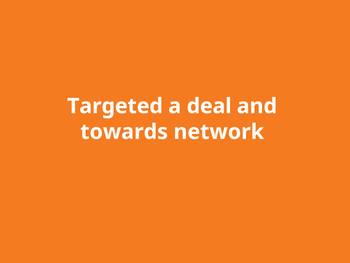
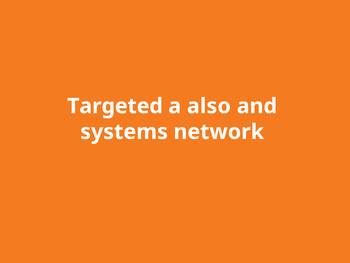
deal: deal -> also (209, 106)
towards: towards -> systems (124, 132)
